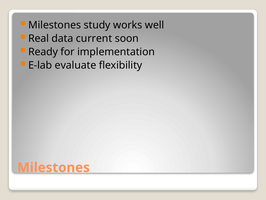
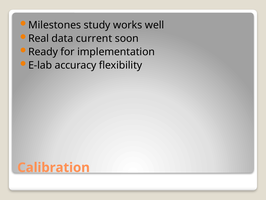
evaluate: evaluate -> accuracy (76, 65)
Milestones: Milestones -> Calibration (54, 167)
